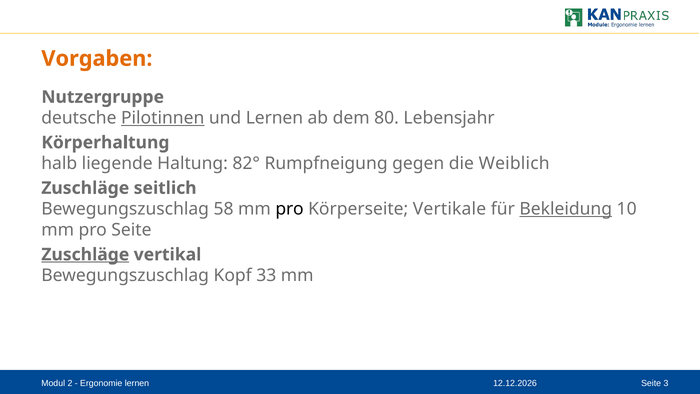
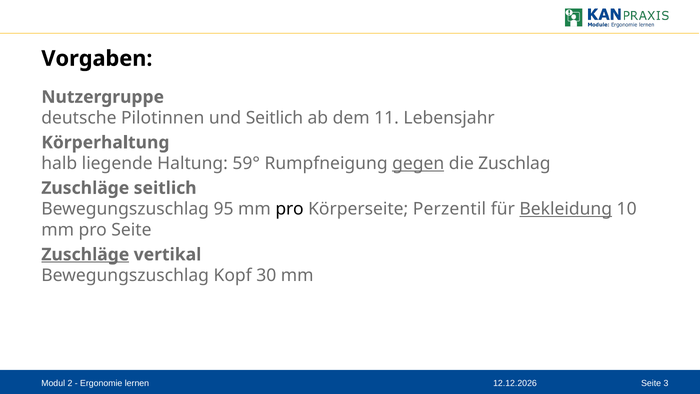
Vorgaben colour: orange -> black (97, 59)
Pilotinnen underline: present -> none (163, 118)
und Lernen: Lernen -> Seitlich (274, 118)
80: 80 -> 11 (387, 118)
82°: 82° -> 59° (246, 163)
gegen underline: none -> present (418, 163)
Weiblich: Weiblich -> Zuschlag (514, 163)
58: 58 -> 95 (224, 209)
Vertikale: Vertikale -> Perzentil (449, 209)
33: 33 -> 30 (266, 275)
